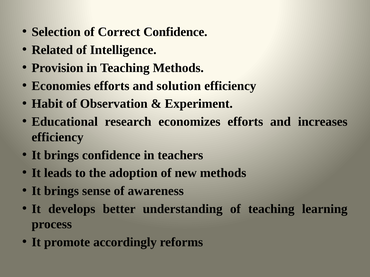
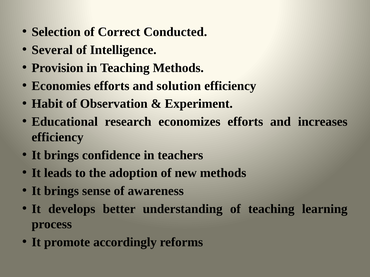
Correct Confidence: Confidence -> Conducted (175, 32)
Related: Related -> Several (52, 50)
